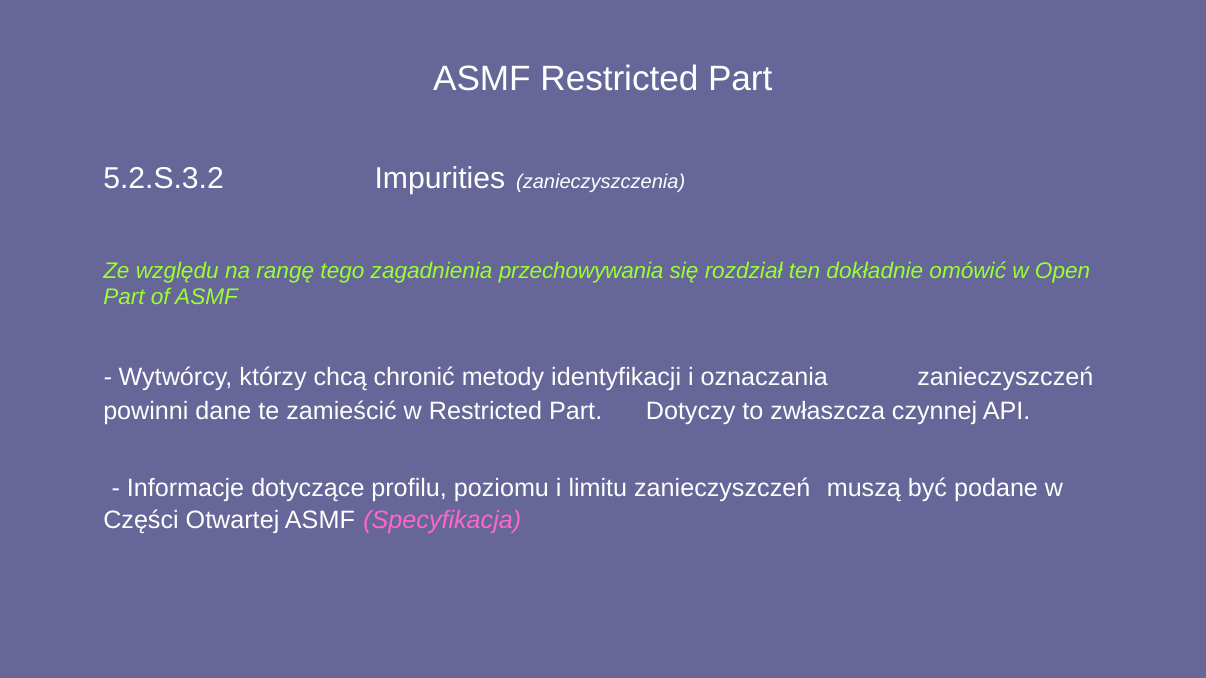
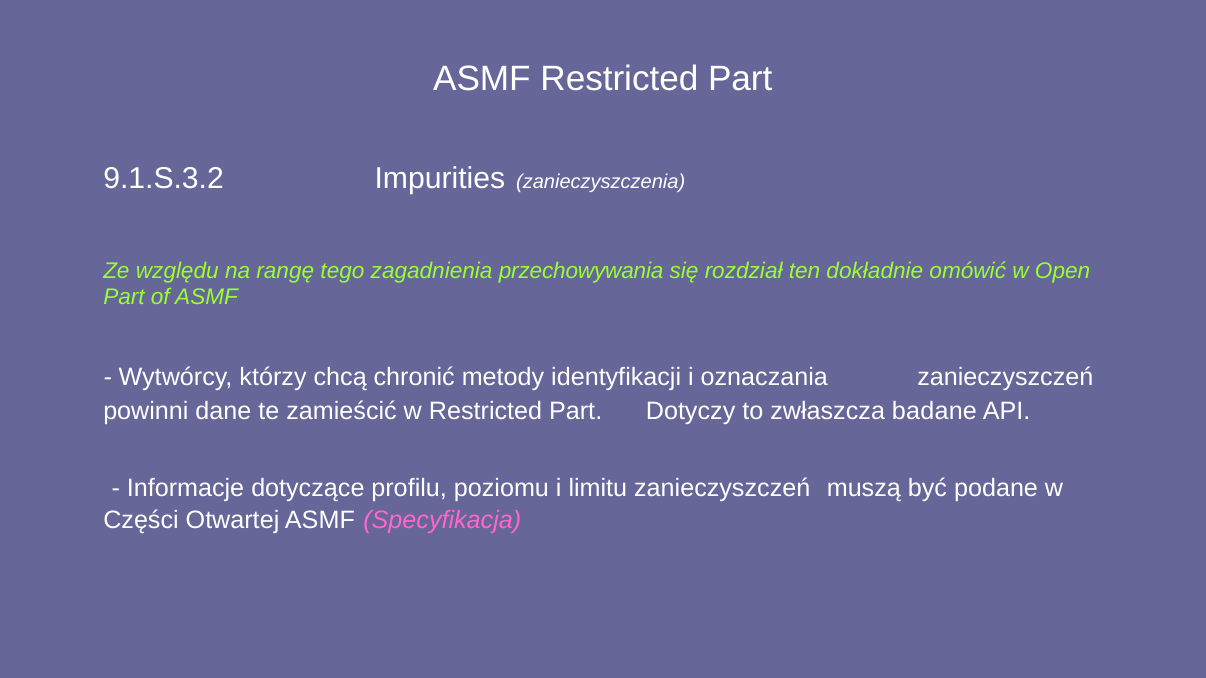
5.2.S.3.2: 5.2.S.3.2 -> 9.1.S.3.2 (164, 179)
czynnej: czynnej -> badane (934, 411)
